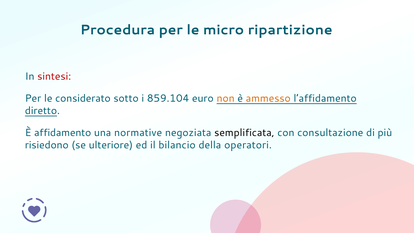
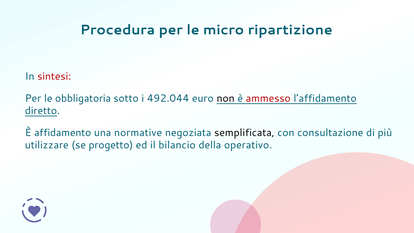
considerato: considerato -> obbligatoria (83, 98)
859.104: 859.104 -> 492.044 (168, 98)
non colour: orange -> black (226, 98)
ammesso colour: orange -> red (268, 98)
risiedono: risiedono -> utilizzare (47, 145)
ulteriore: ulteriore -> progetto (111, 145)
operatori: operatori -> operativo (248, 145)
